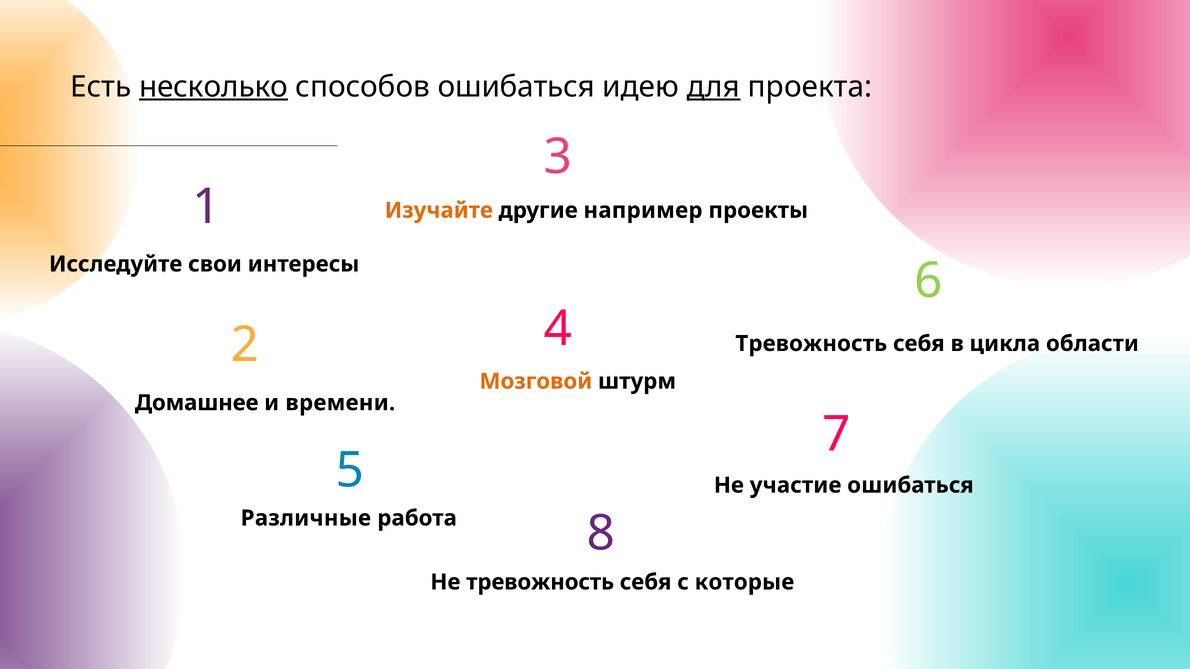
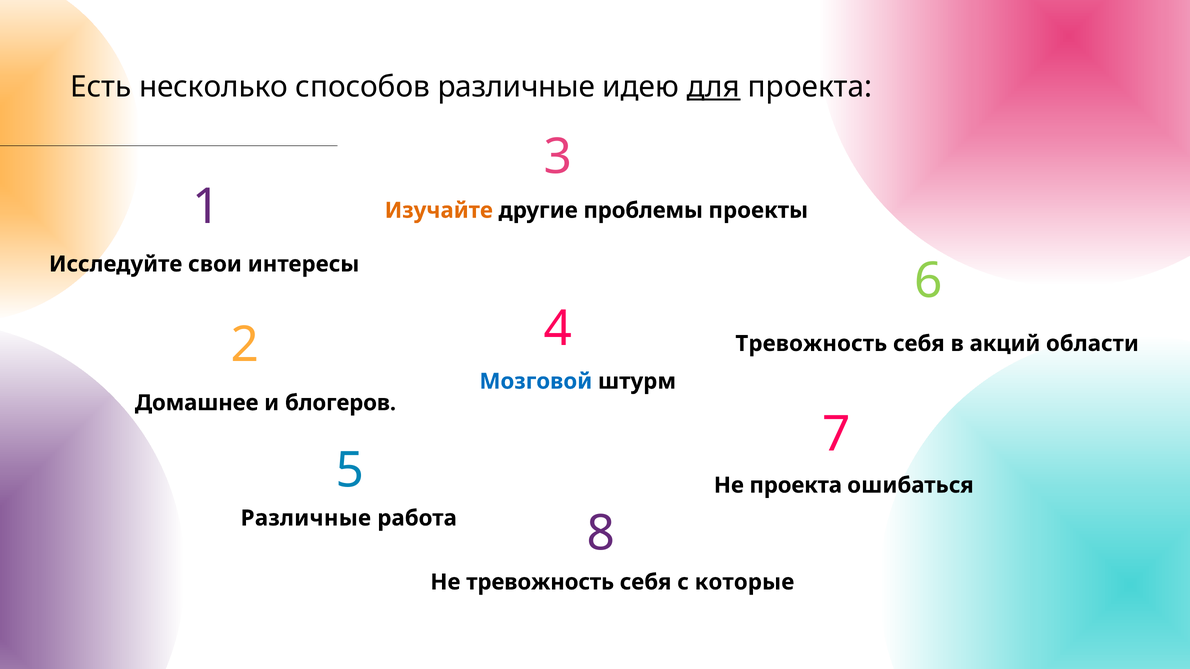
несколько underline: present -> none (214, 87)
способов ошибаться: ошибаться -> различные (516, 87)
например: например -> проблемы (643, 211)
цикла: цикла -> акций (1005, 344)
Мозговой colour: orange -> blue (536, 382)
времени: времени -> блогеров (341, 403)
Не участие: участие -> проекта (796, 486)
